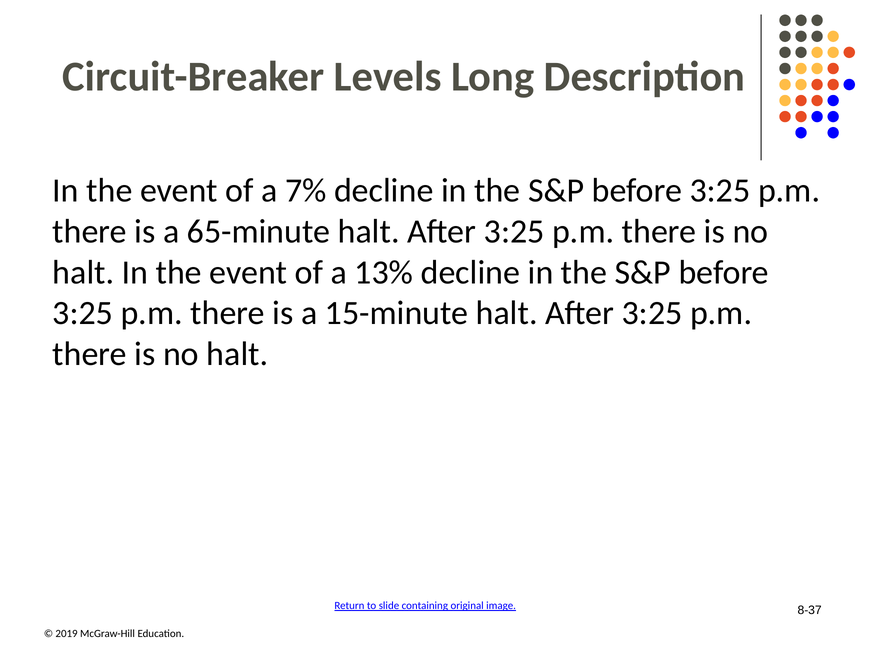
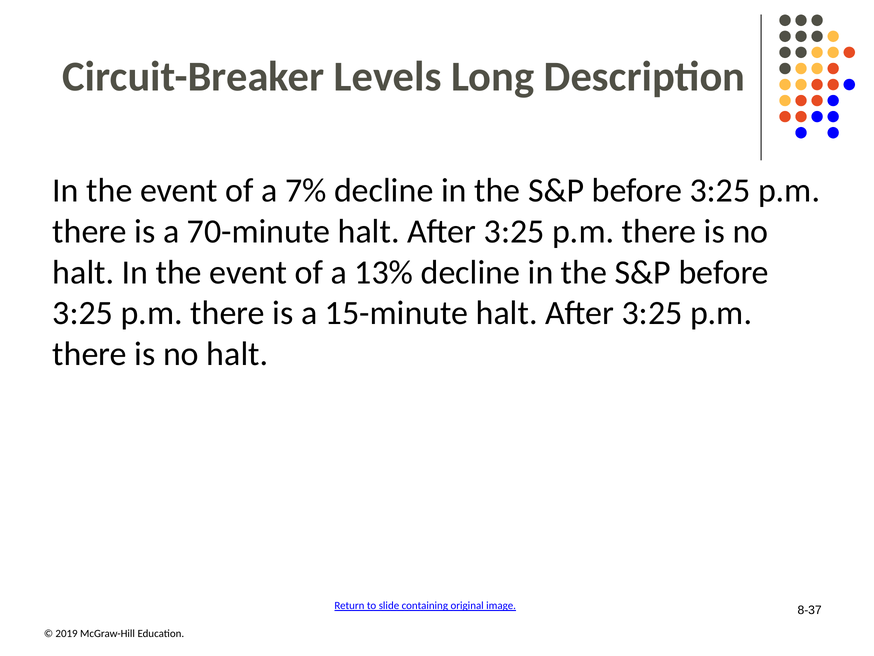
65-minute: 65-minute -> 70-minute (259, 231)
